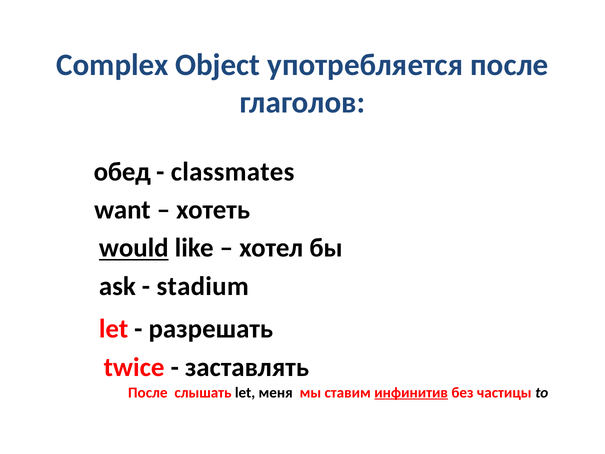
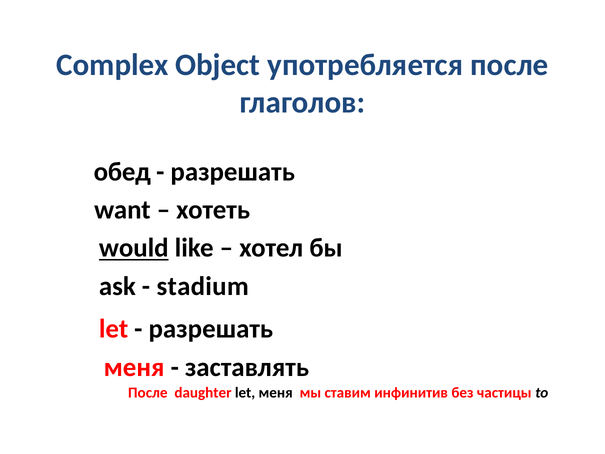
classmates: classmates -> разрешать (233, 172)
twice: twice -> меня (134, 367)
слышать: слышать -> daughter (203, 392)
инфинитив underline: present -> none (411, 392)
